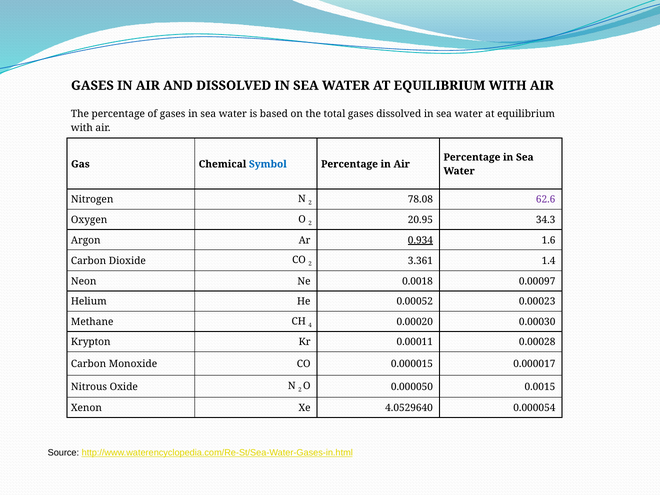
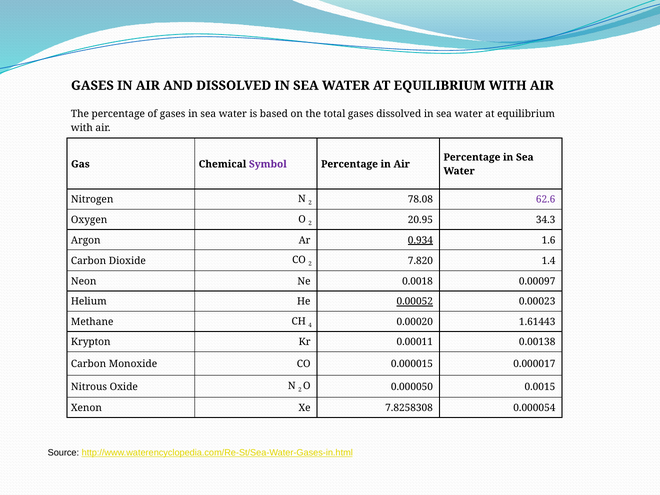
Symbol colour: blue -> purple (268, 164)
3.361: 3.361 -> 7.820 (420, 261)
0.00052 underline: none -> present (415, 302)
0.00030: 0.00030 -> 1.61443 (537, 322)
0.00028: 0.00028 -> 0.00138 (537, 342)
4.0529640: 4.0529640 -> 7.8258308 (409, 408)
